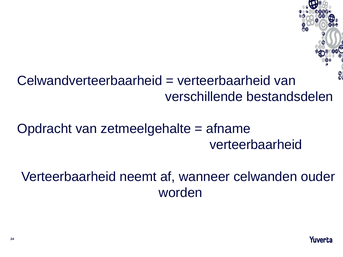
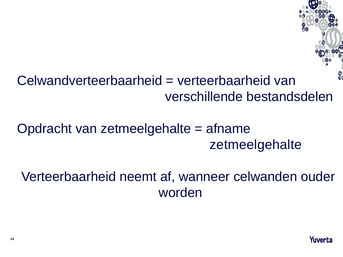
verteerbaarheid: verteerbaarheid -> zetmeelgehalte (256, 145)
